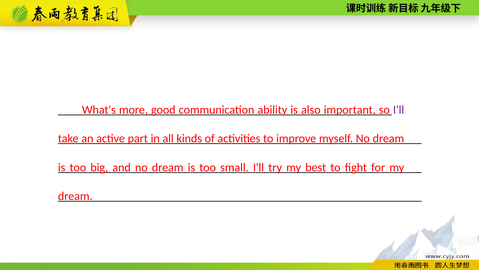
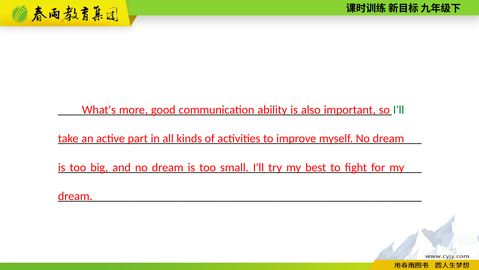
I'll colour: purple -> green (399, 110)
